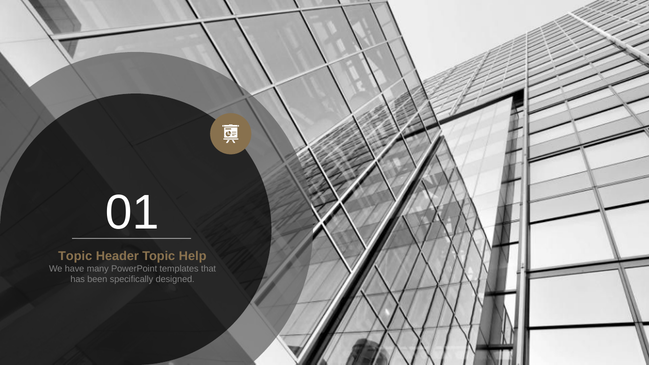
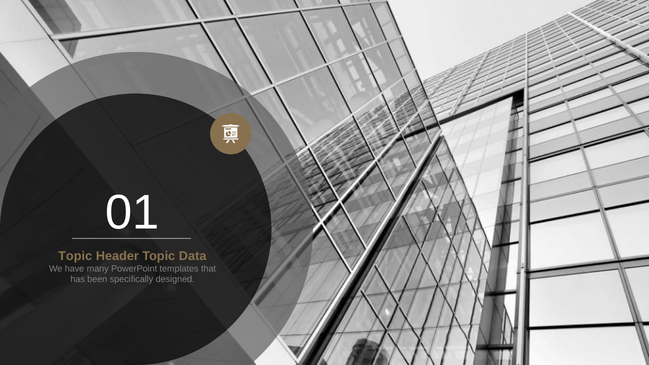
Help: Help -> Data (193, 256)
